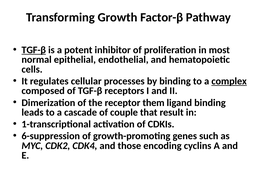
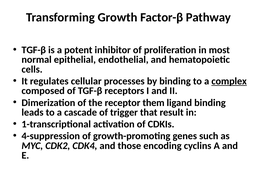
TGF-β underline: present -> none (34, 50)
couple: couple -> trigger (124, 112)
6-suppression: 6-suppression -> 4-suppression (51, 136)
